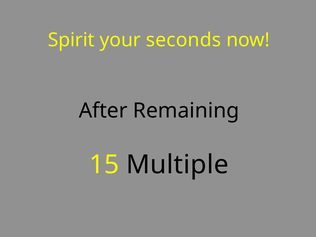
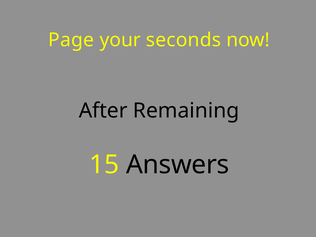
Spirit: Spirit -> Page (71, 40)
Multiple: Multiple -> Answers (178, 165)
